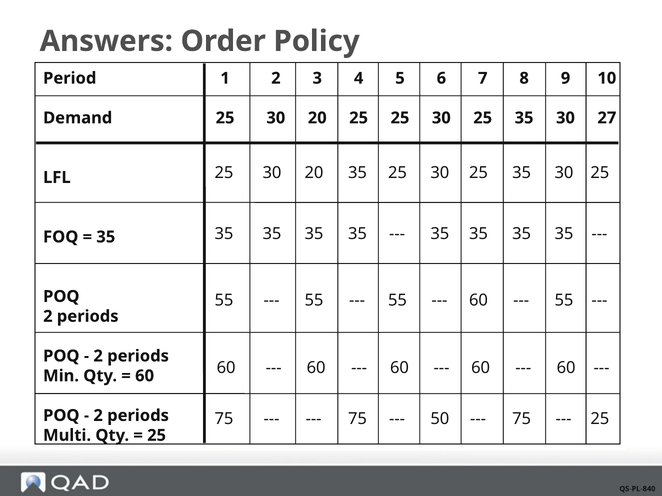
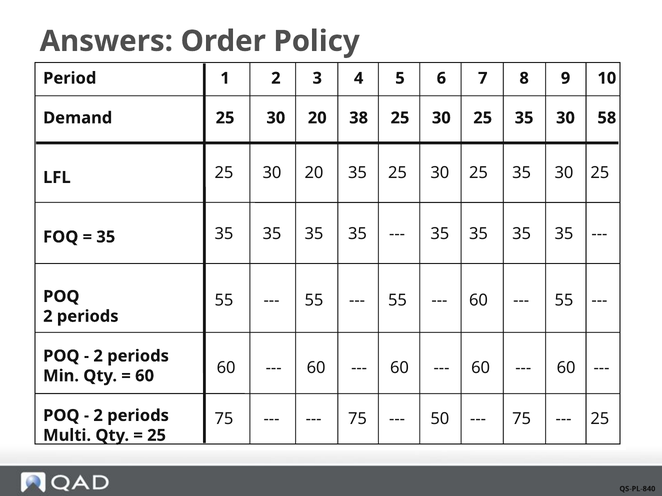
20 25: 25 -> 38 (359, 118)
27: 27 -> 58 (607, 118)
